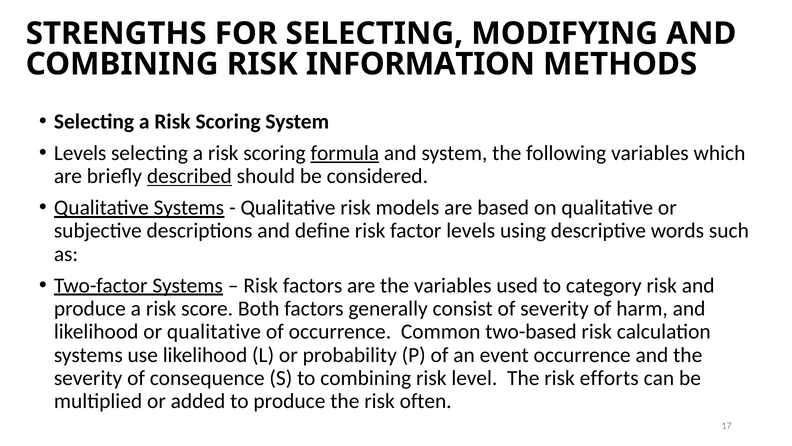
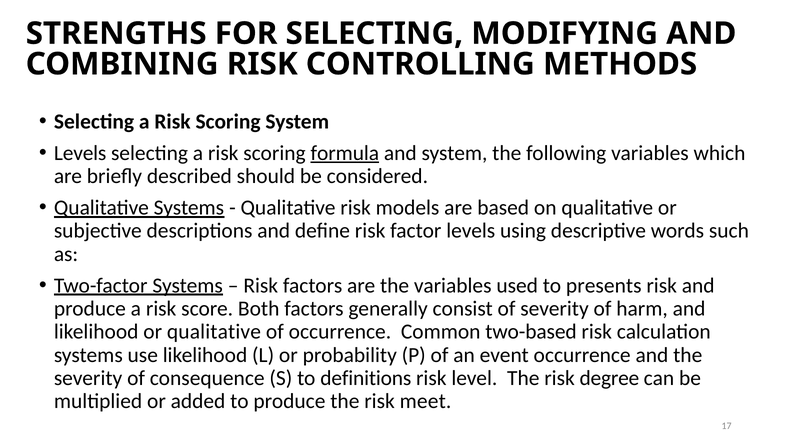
INFORMATION: INFORMATION -> CONTROLLING (420, 64)
described underline: present -> none (189, 176)
category: category -> presents (604, 285)
to combining: combining -> definitions (366, 378)
efforts: efforts -> degree (609, 378)
often: often -> meet (426, 401)
